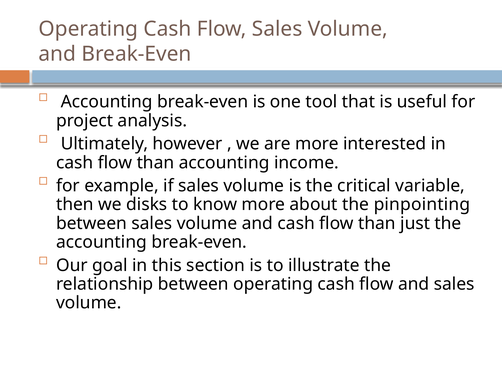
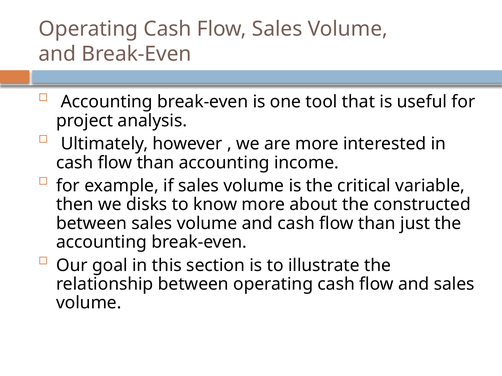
pinpointing: pinpointing -> constructed (422, 205)
